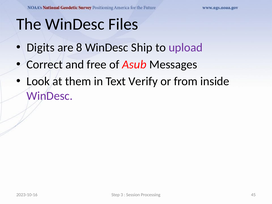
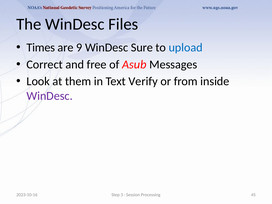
Digits: Digits -> Times (41, 48)
8: 8 -> 9 (79, 48)
Ship: Ship -> Sure (142, 48)
upload colour: purple -> blue (186, 48)
